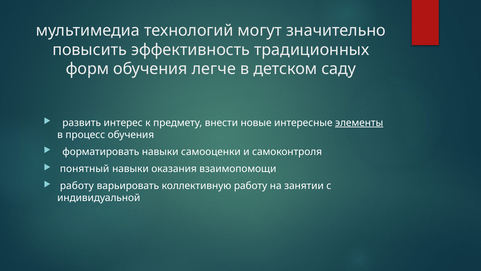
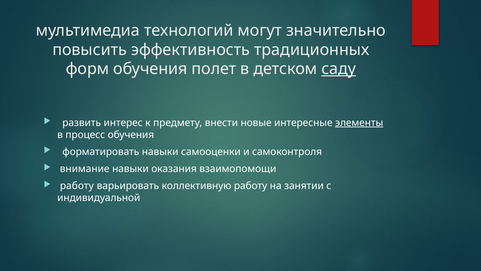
легче: легче -> полет (214, 69)
саду underline: none -> present (339, 69)
понятный: понятный -> внимание (85, 169)
